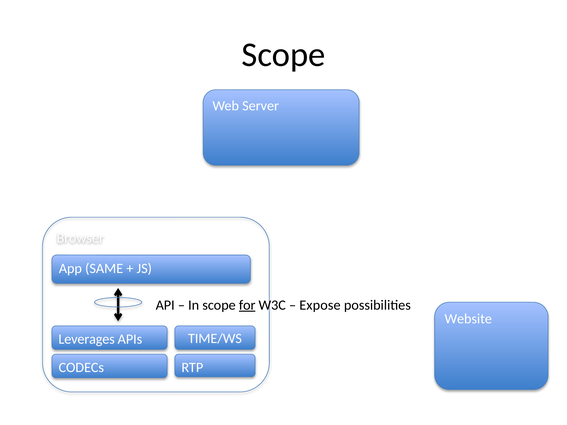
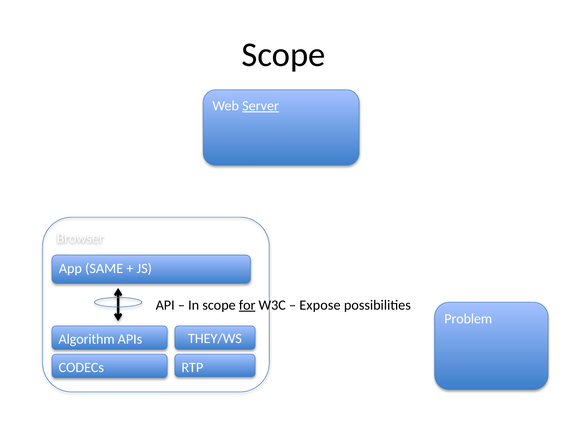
Server underline: none -> present (261, 106)
Website: Website -> Problem (468, 319)
Leverages: Leverages -> Algorithm (87, 339)
TIME/WS: TIME/WS -> THEY/WS (215, 339)
